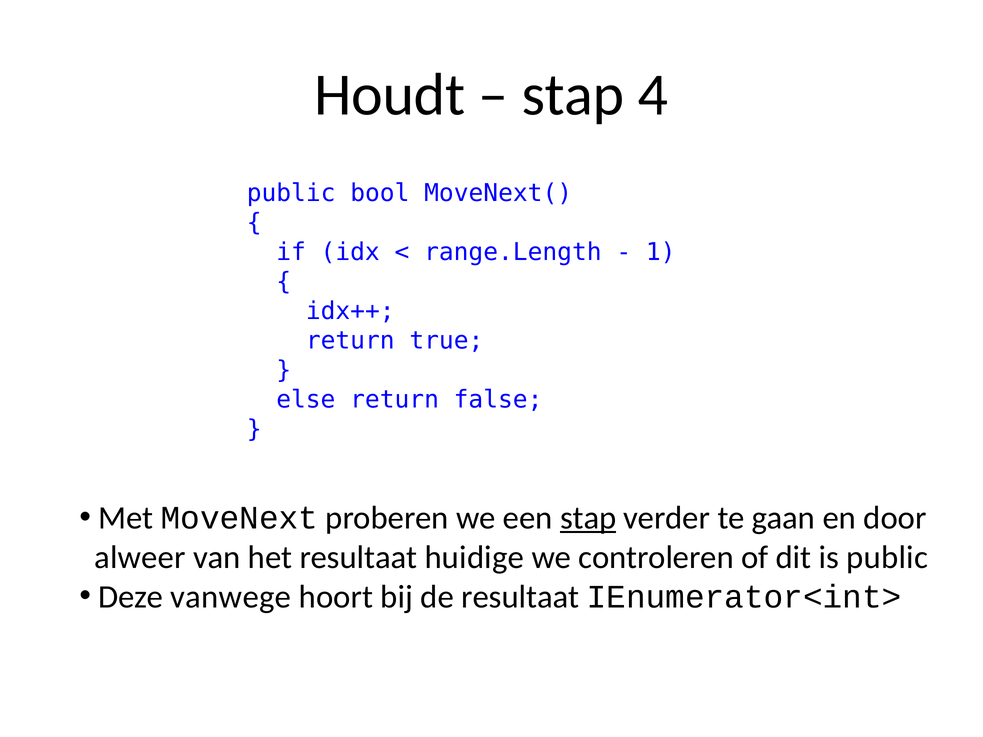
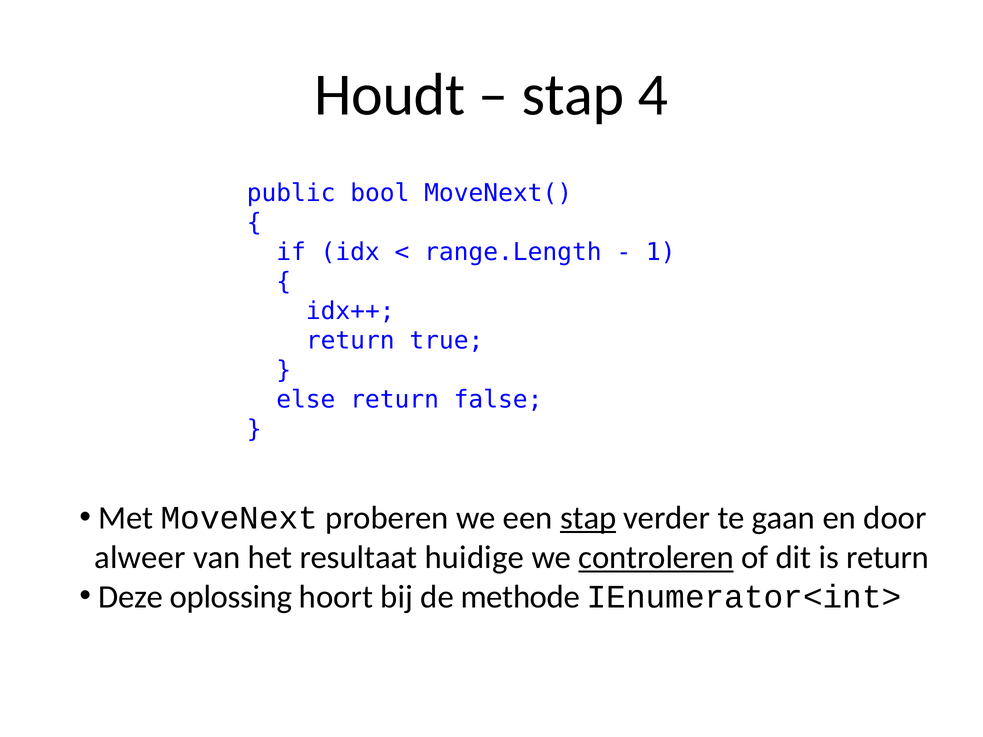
controleren underline: none -> present (656, 558)
is public: public -> return (888, 558)
vanwege: vanwege -> oplossing (231, 597)
de resultaat: resultaat -> methode (520, 597)
